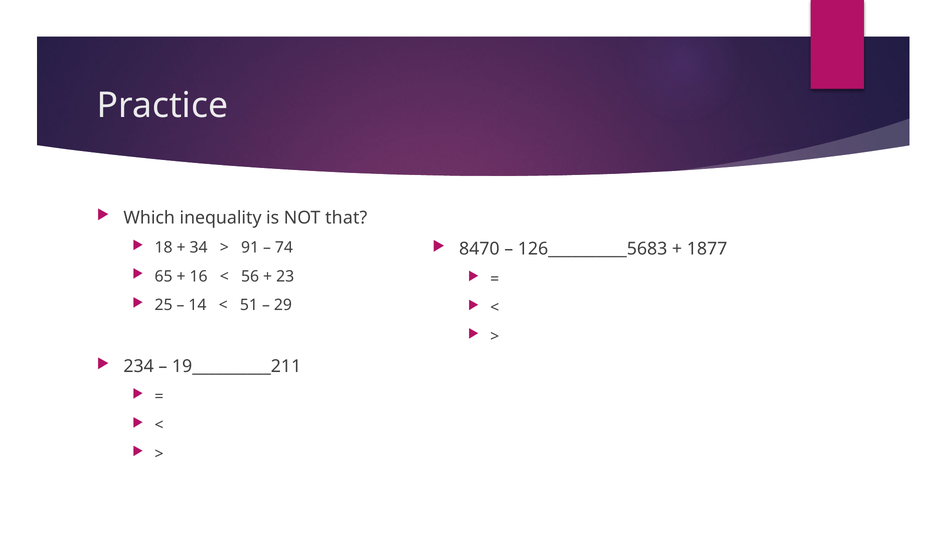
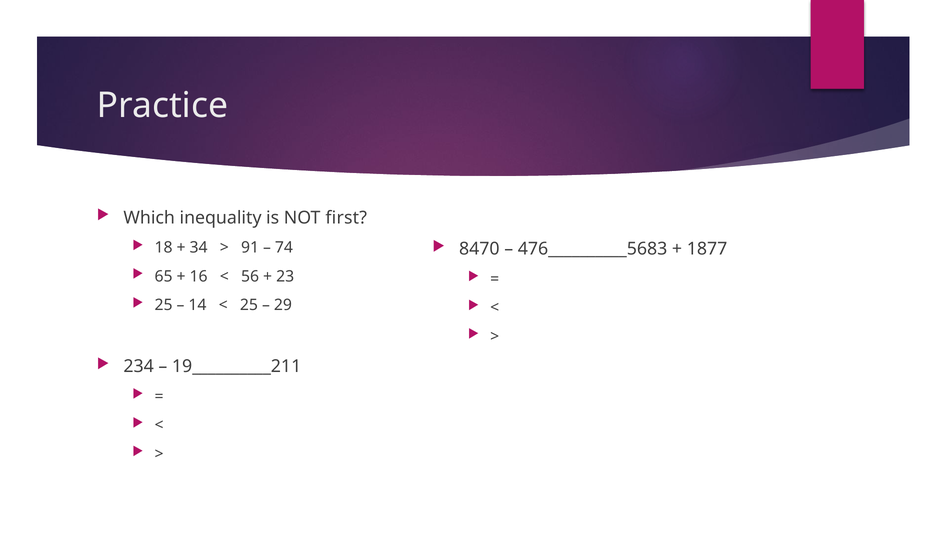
that: that -> first (346, 218)
126__________5683: 126__________5683 -> 476__________5683 (593, 249)
51: 51 -> 25 (249, 305)
